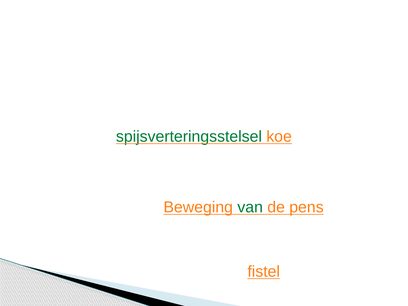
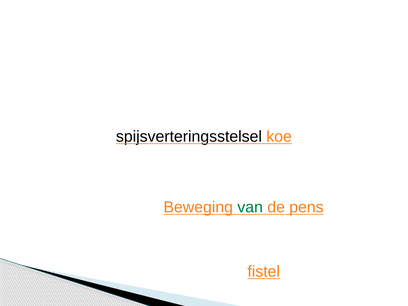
spijsverteringsstelsel colour: green -> black (189, 137)
